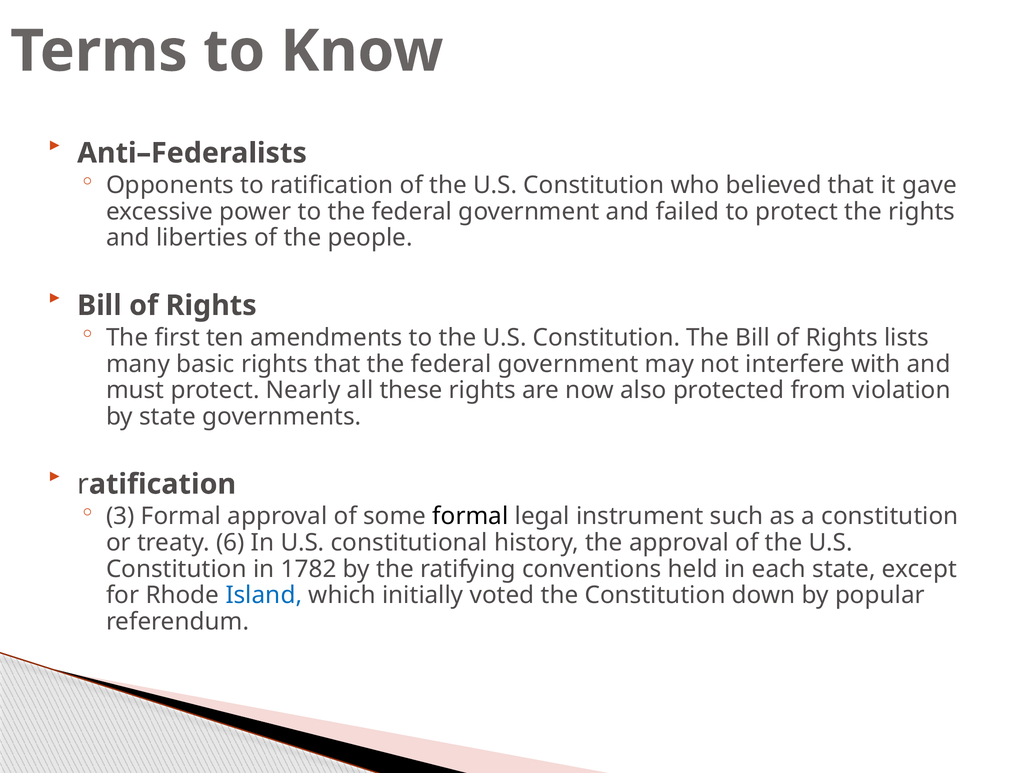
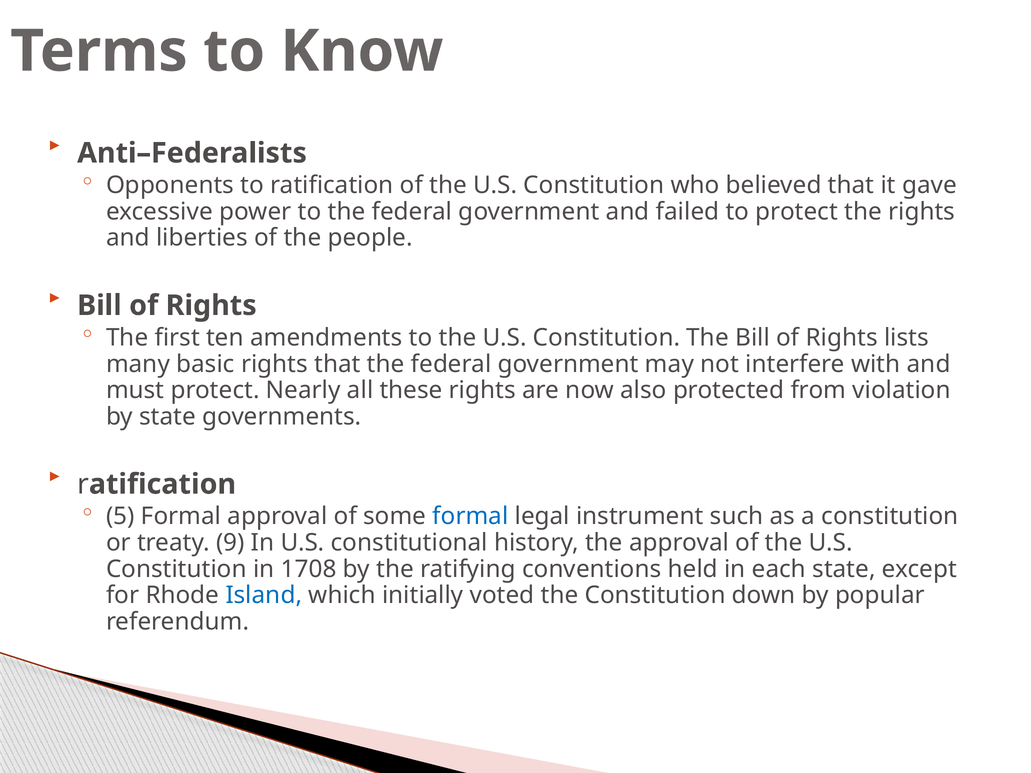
3: 3 -> 5 (120, 517)
formal colour: black -> blue (470, 517)
6: 6 -> 9 (230, 543)
1782: 1782 -> 1708 (309, 569)
